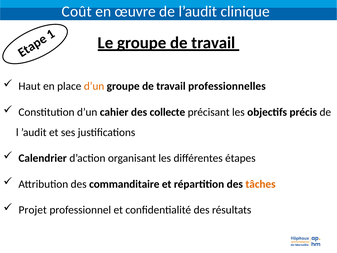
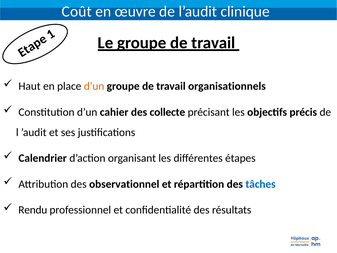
professionnelles: professionnelles -> organisationnels (227, 86)
commanditaire: commanditaire -> observationnel (124, 184)
tâches colour: orange -> blue (261, 184)
Projet: Projet -> Rendu (33, 210)
